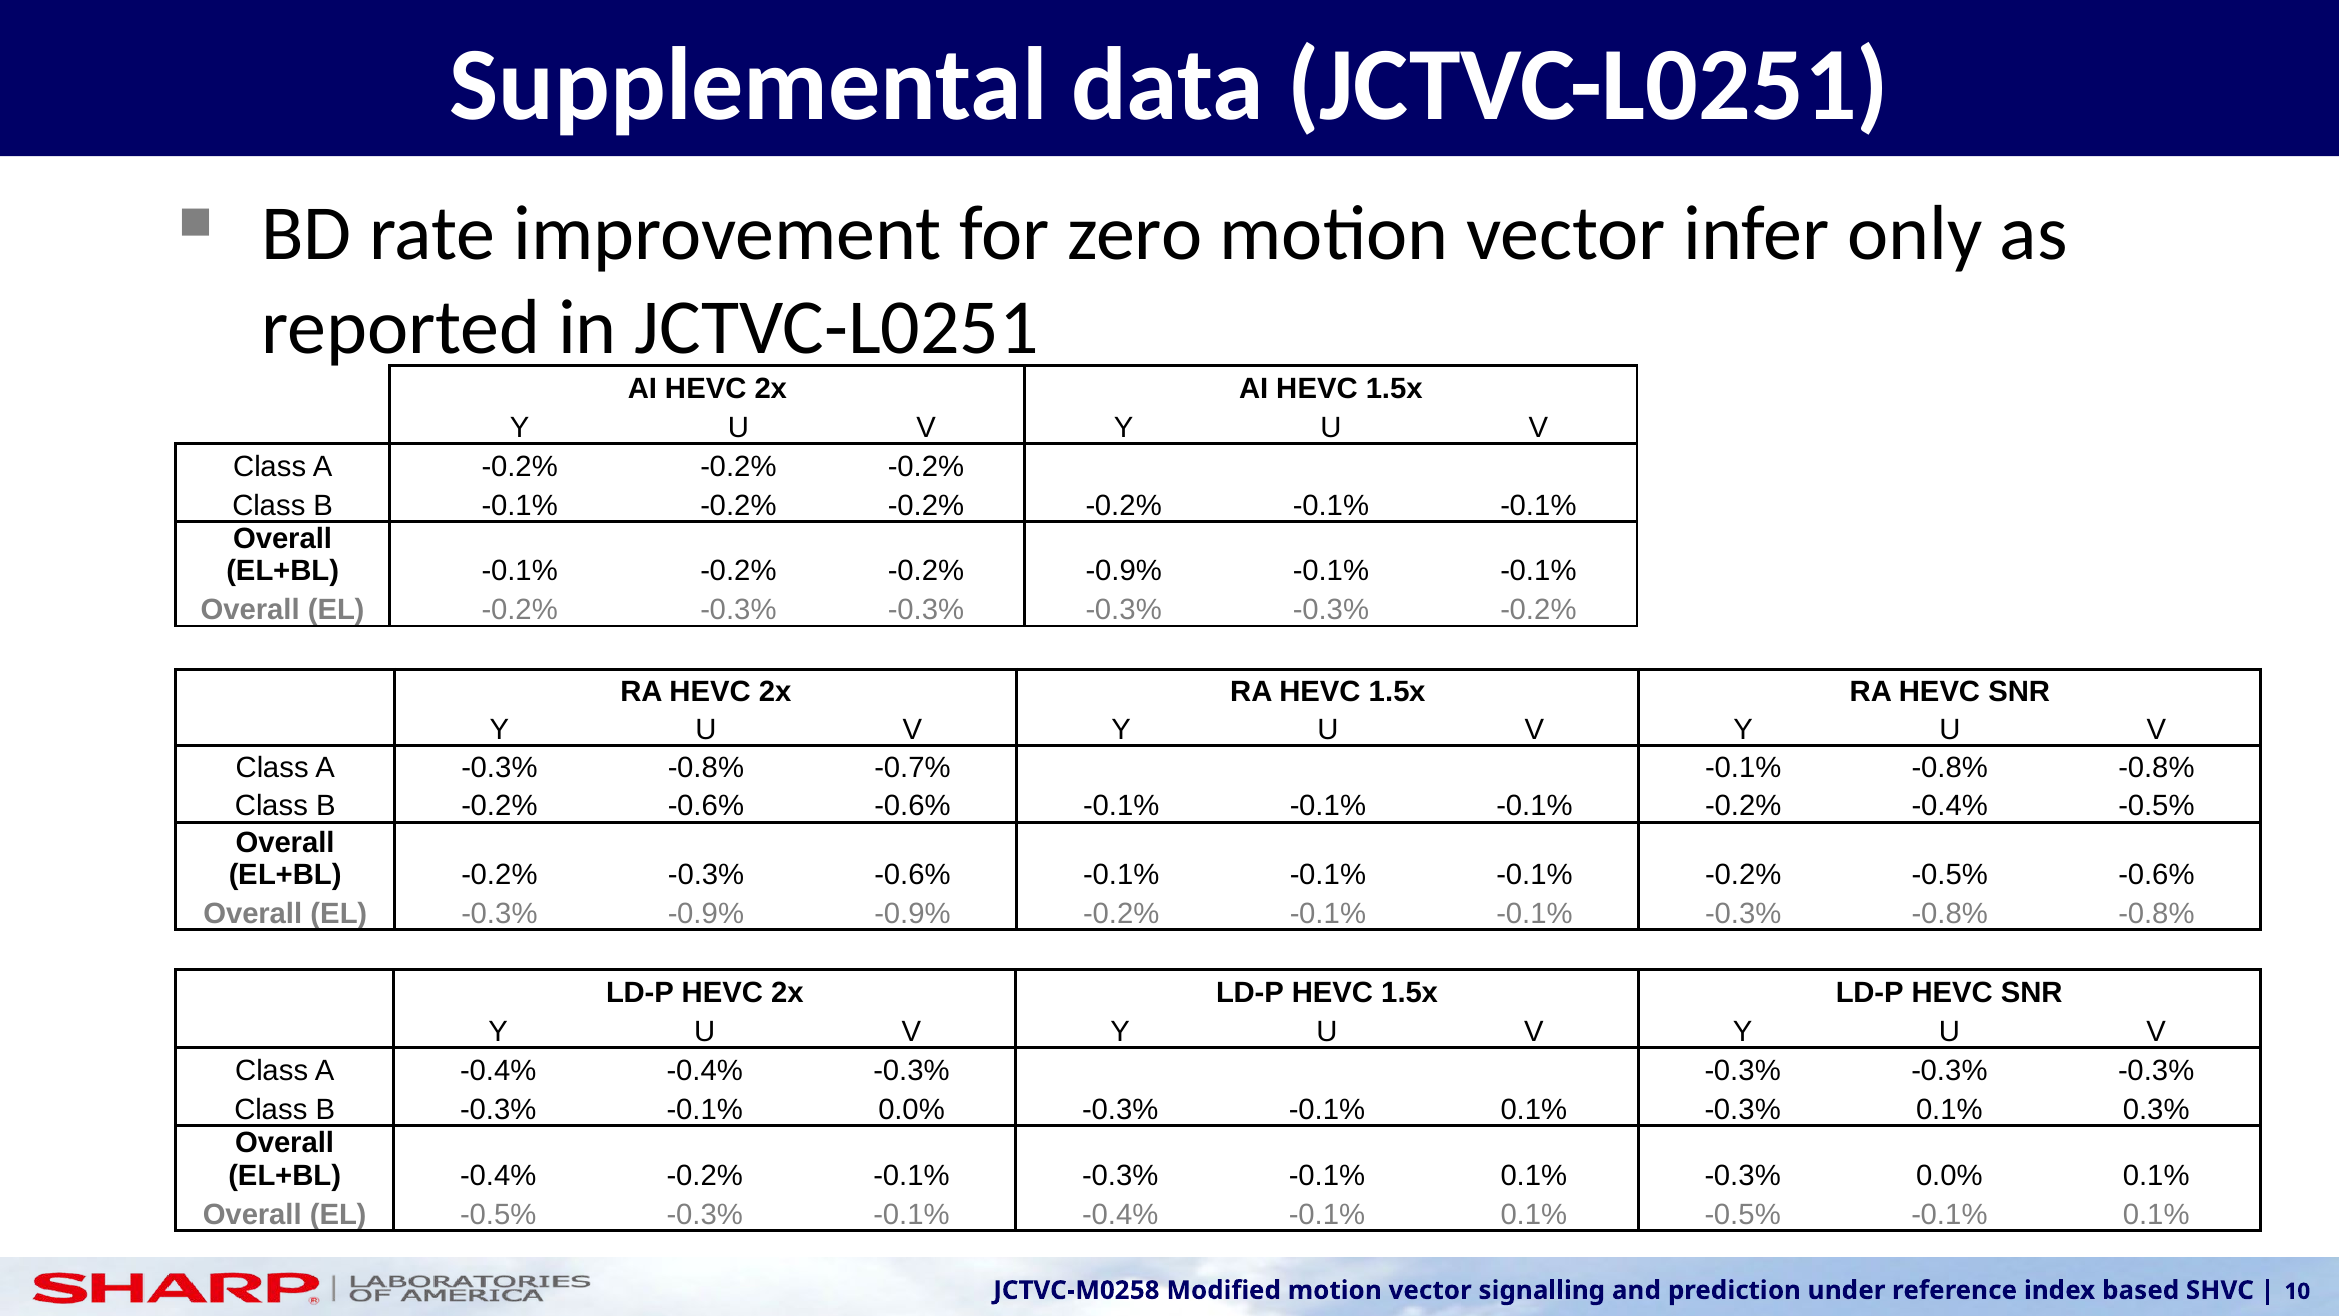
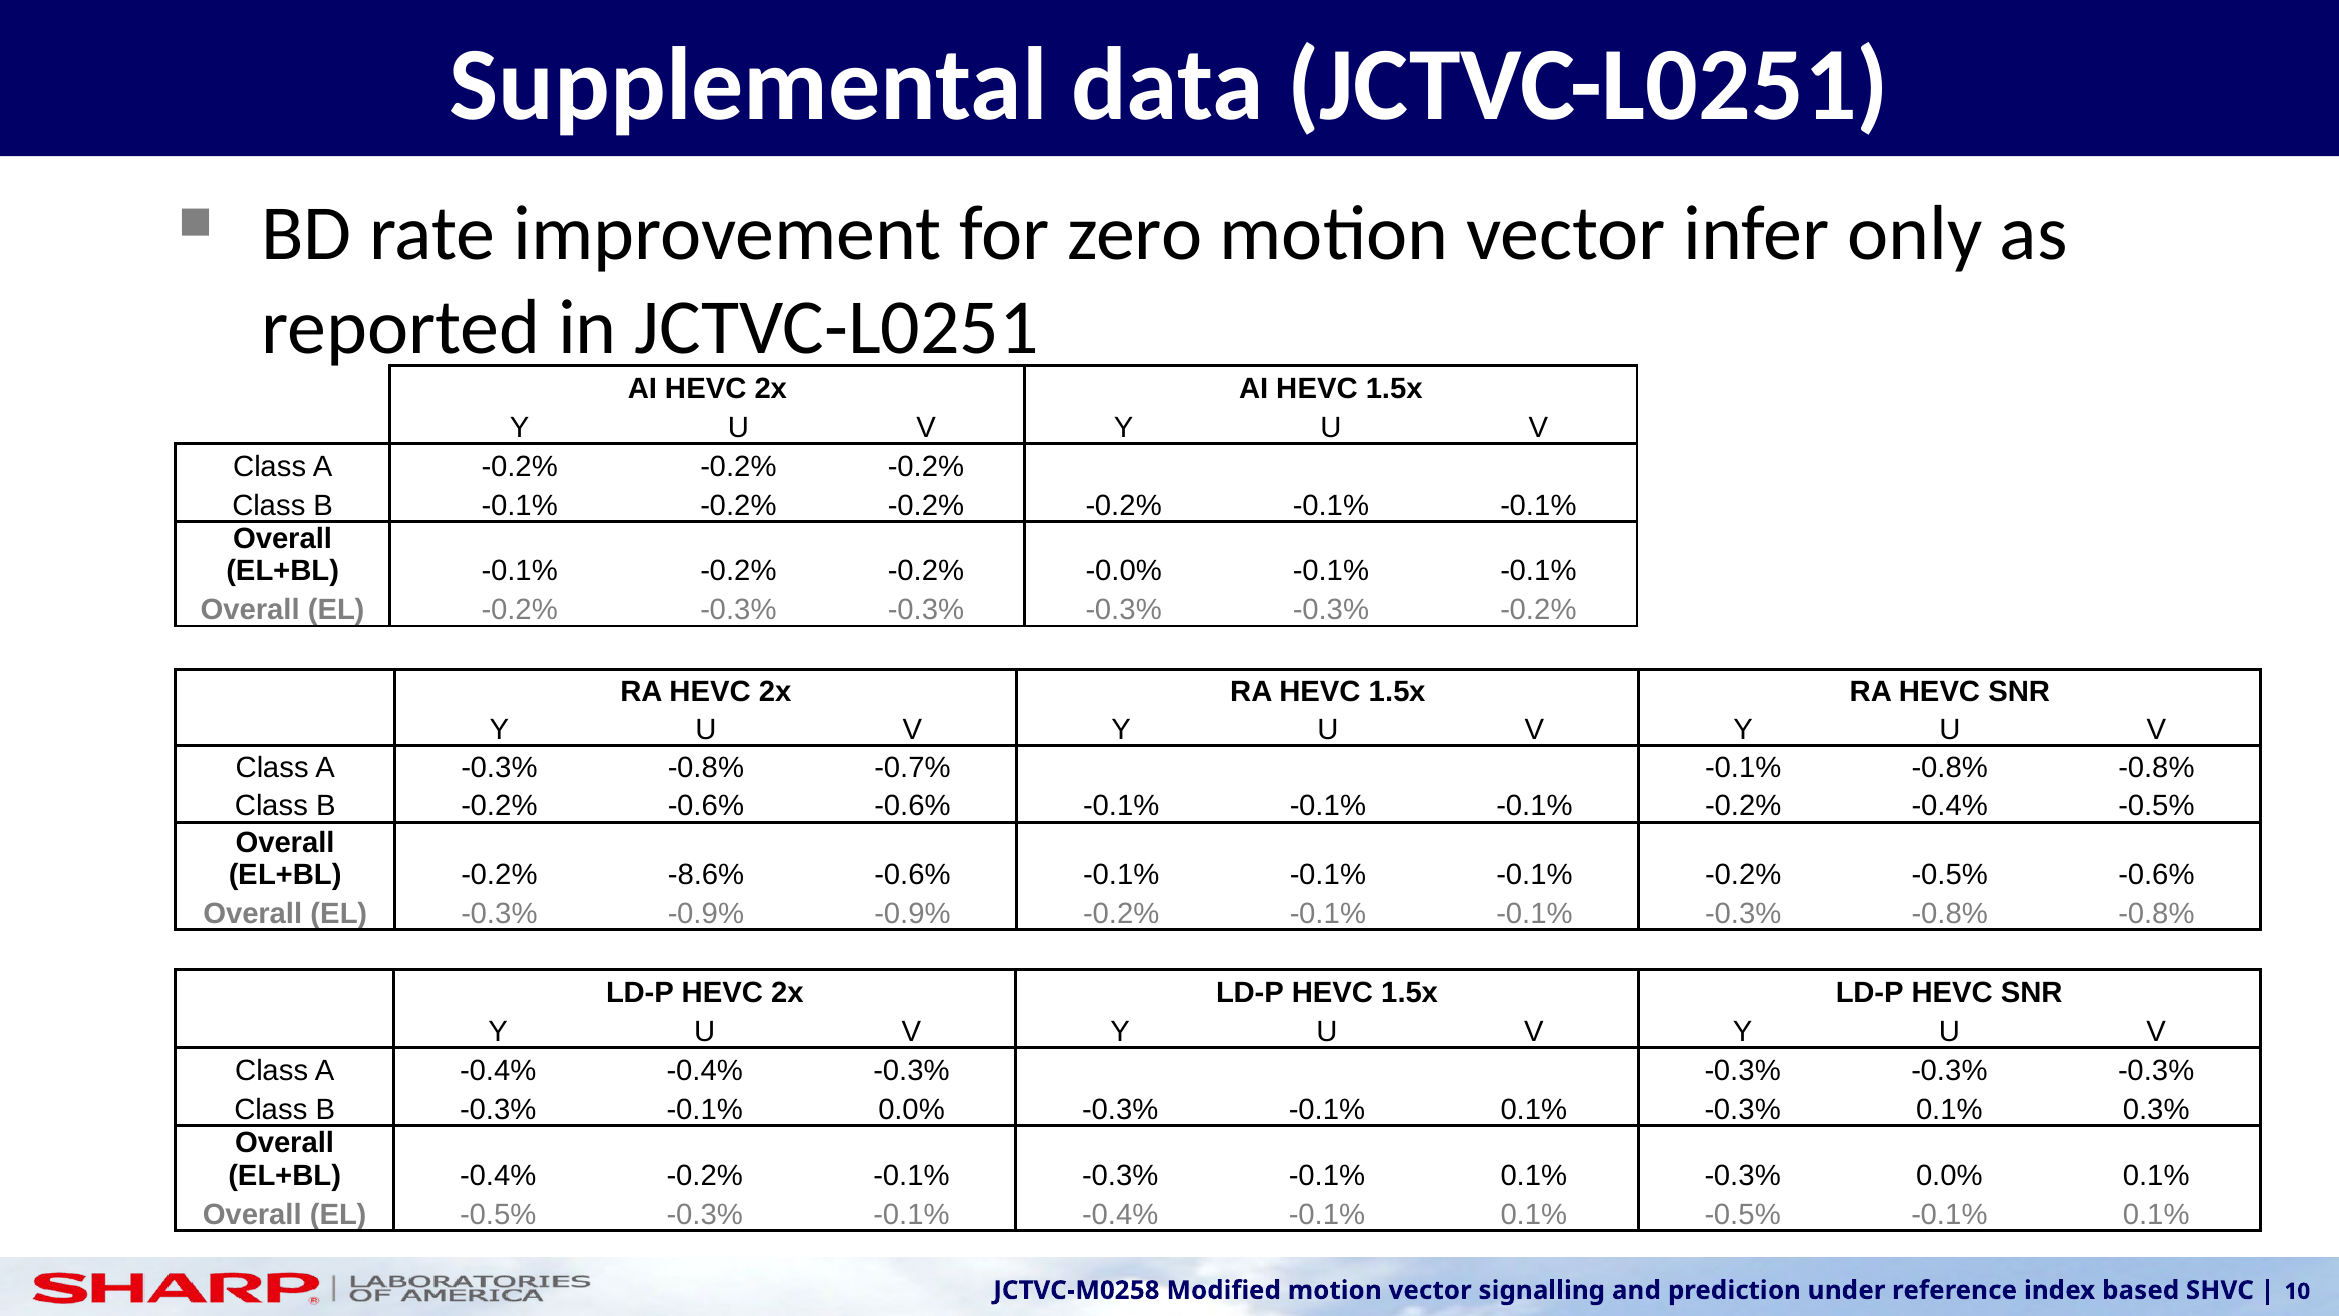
-0.2% -0.9%: -0.9% -> -0.0% (1124, 571)
EL+BL -0.2% -0.3%: -0.3% -> -8.6% (706, 875)
